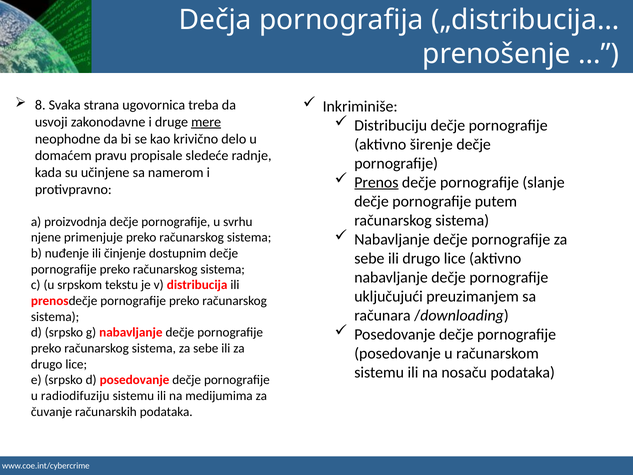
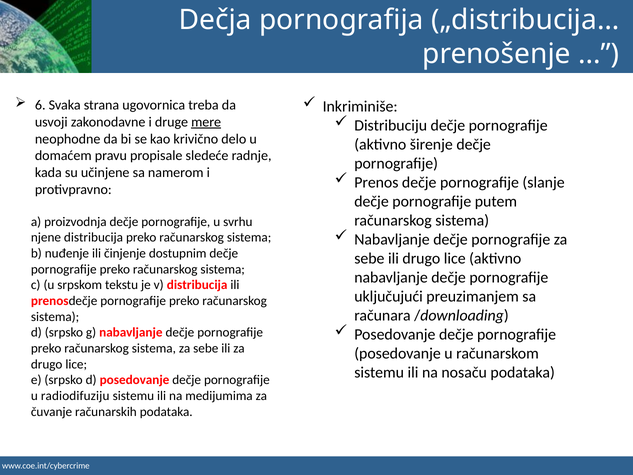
8: 8 -> 6 (40, 105)
Prenos underline: present -> none (376, 182)
njene primenjuje: primenjuje -> distribucija (93, 237)
